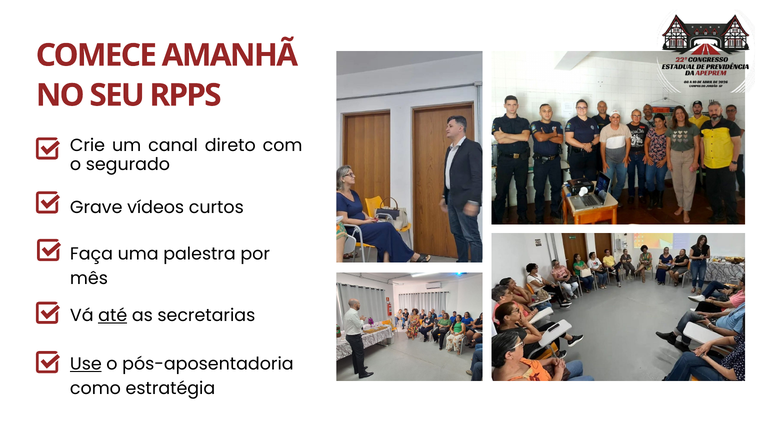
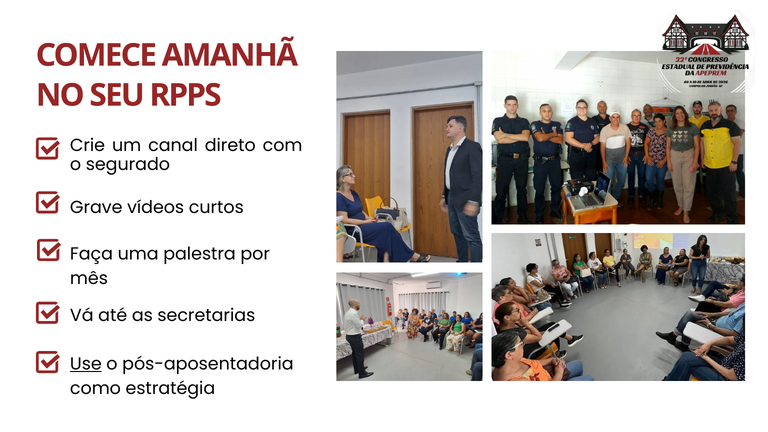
até underline: present -> none (113, 316)
